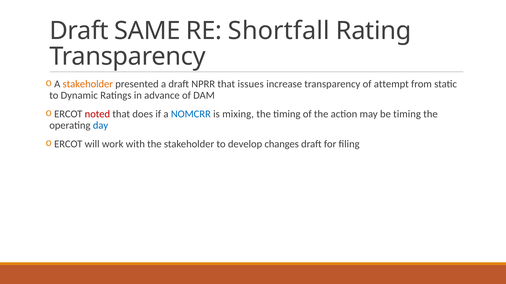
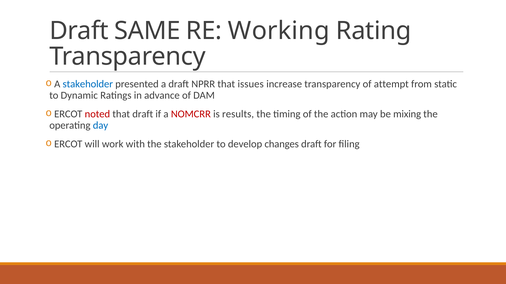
Shortfall: Shortfall -> Working (279, 31)
stakeholder colour: orange -> blue (88, 84)
that does: does -> draft (143, 114)
NOMCRR colour: blue -> red (191, 114)
mixing: mixing -> results (238, 114)
be timing: timing -> mixing (407, 114)
